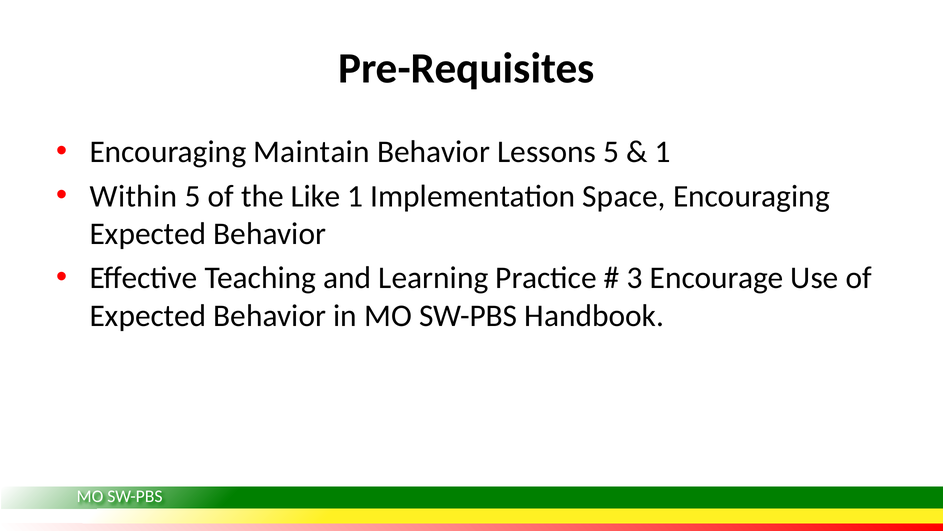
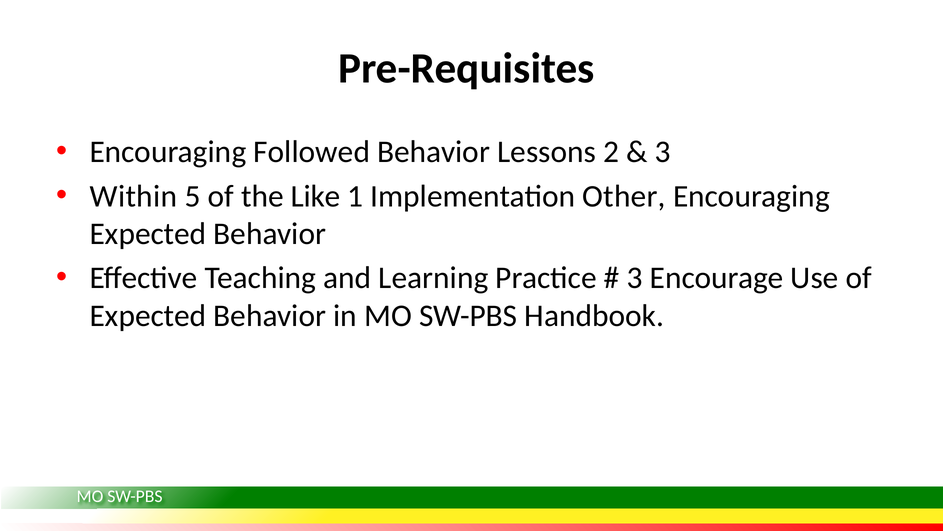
Maintain: Maintain -> Followed (312, 152)
Lessons 5: 5 -> 2 (611, 152)
1: 1 -> 3 (663, 152)
Space: Space -> Other (624, 196)
